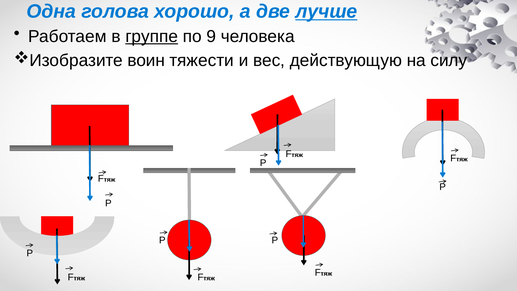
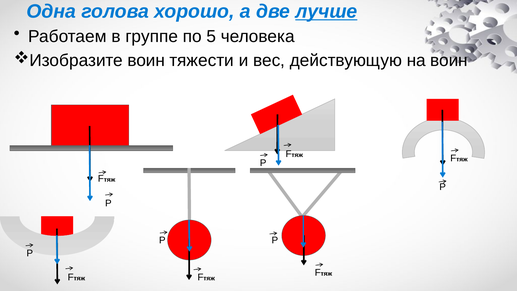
группе underline: present -> none (152, 36)
9: 9 -> 5 (211, 36)
на силу: силу -> воин (449, 60)
